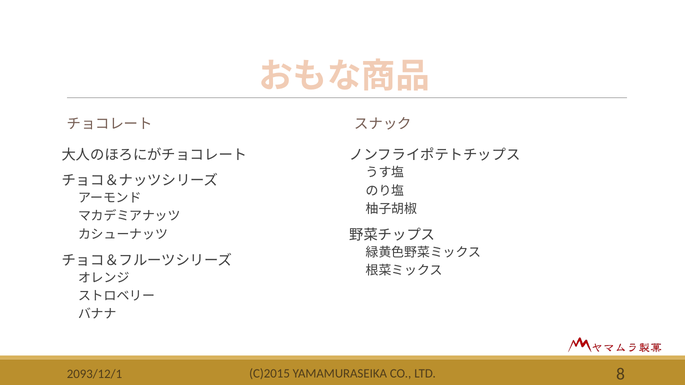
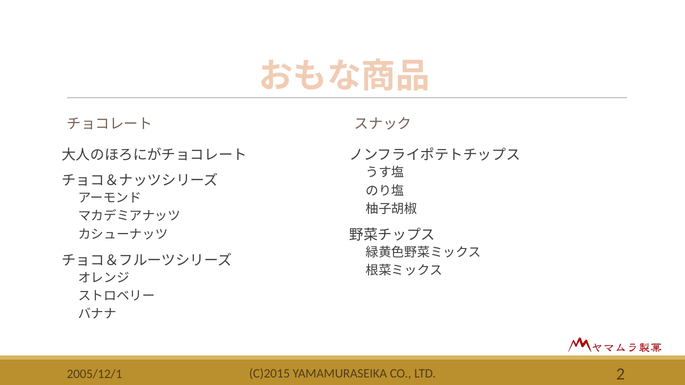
8: 8 -> 2 (621, 374)
2093/12/1: 2093/12/1 -> 2005/12/1 (94, 374)
